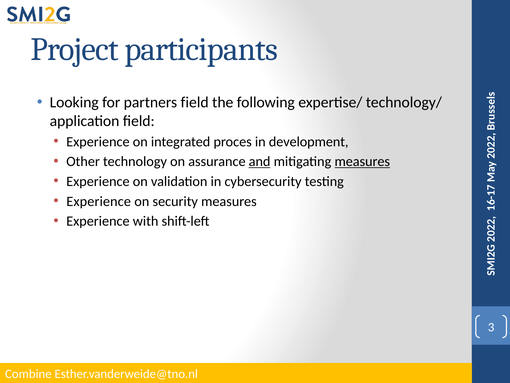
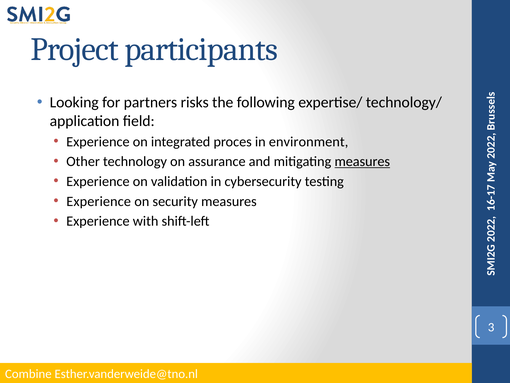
partners field: field -> risks (195, 102)
development: development -> environment (309, 141)
and underline: present -> none (260, 161)
